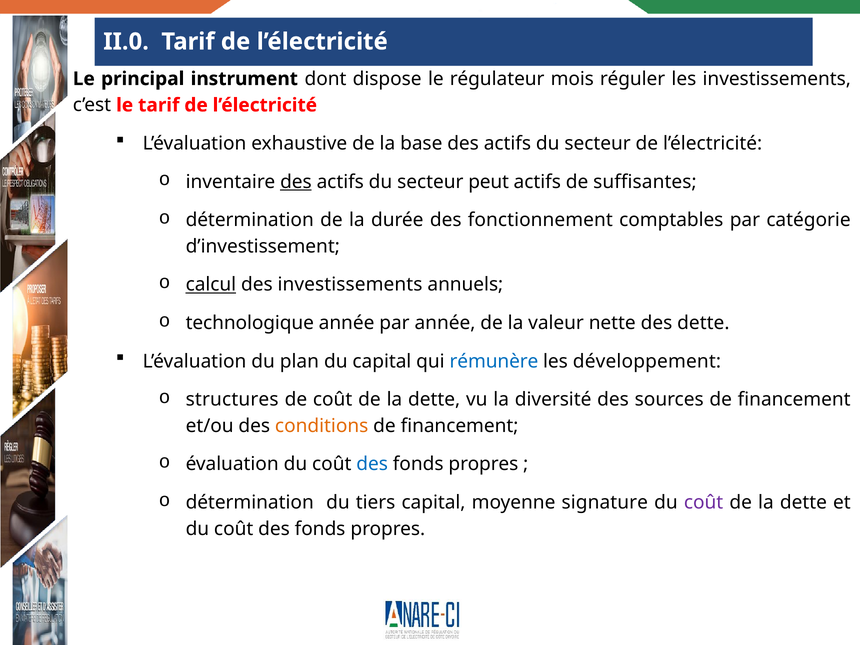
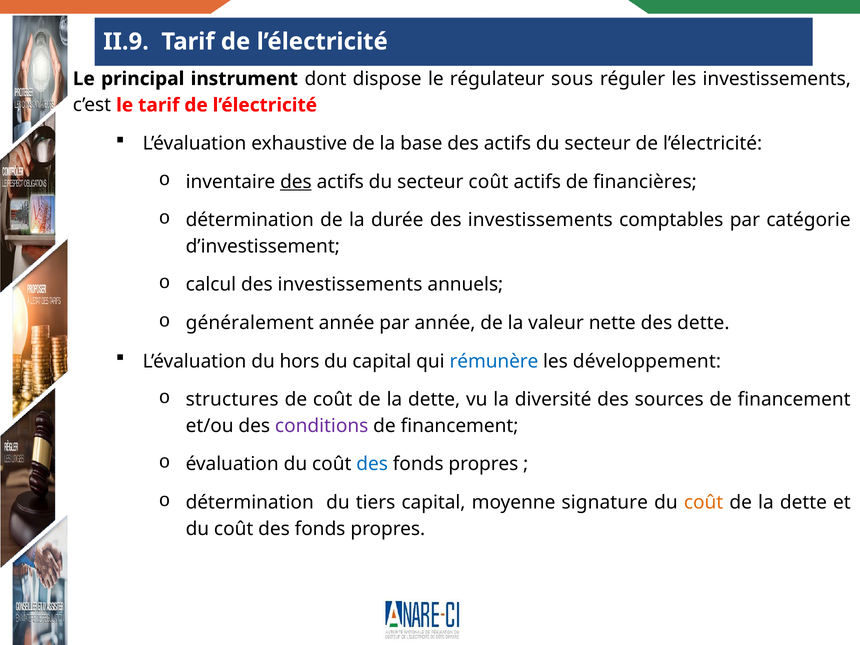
II.0: II.0 -> II.9 (126, 42)
mois: mois -> sous (572, 79)
secteur peut: peut -> coût (488, 182)
suffisantes: suffisantes -> financières (645, 182)
durée des fonctionnement: fonctionnement -> investissements (540, 220)
calcul underline: present -> none (211, 285)
technologique: technologique -> généralement (250, 323)
plan: plan -> hors (300, 361)
conditions colour: orange -> purple (322, 426)
coût colour: purple -> orange (704, 502)
